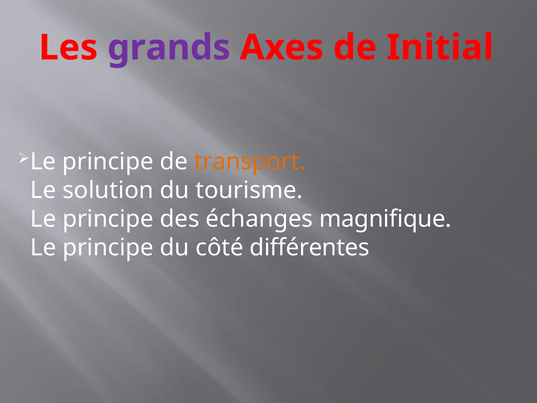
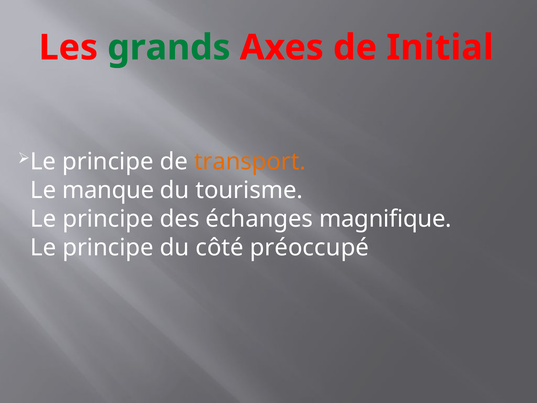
grands colour: purple -> green (169, 48)
solution: solution -> manque (108, 190)
différentes: différentes -> préoccupé (309, 247)
